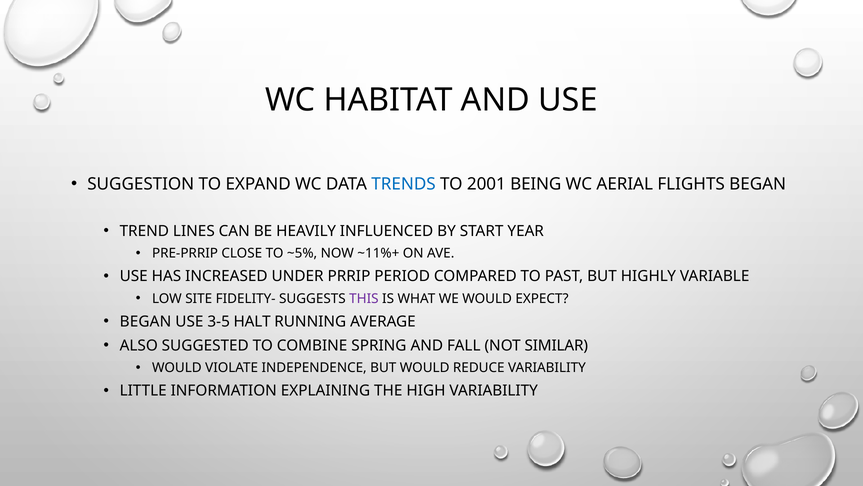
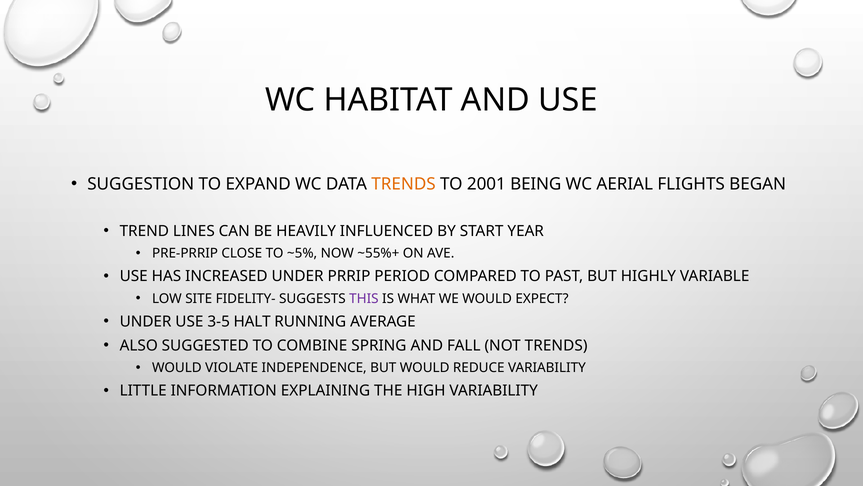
TRENDS colour: blue -> orange (404, 184)
~11%+: ~11%+ -> ~55%+ (378, 253)
BEGAN: BEGAN -> UNDER (146, 321)
NOT SIMILAR: SIMILAR -> TRENDS (556, 345)
